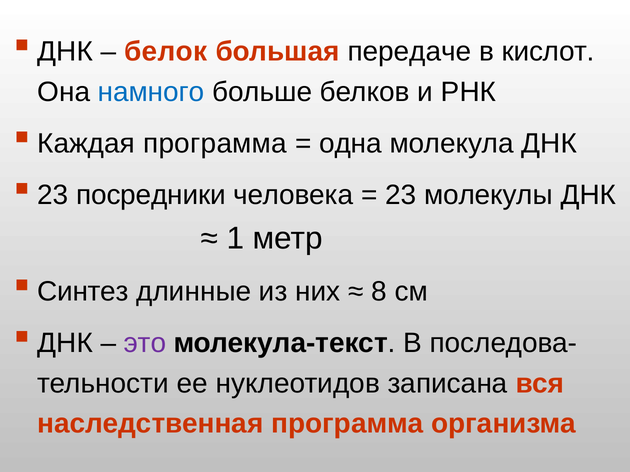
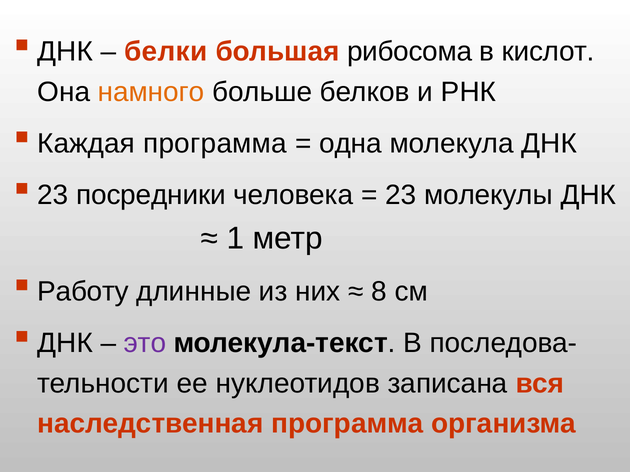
белок: белок -> белки (166, 52)
передаче: передаче -> рибосома (410, 52)
намного colour: blue -> orange (151, 92)
Синтез: Синтез -> Работу (83, 292)
